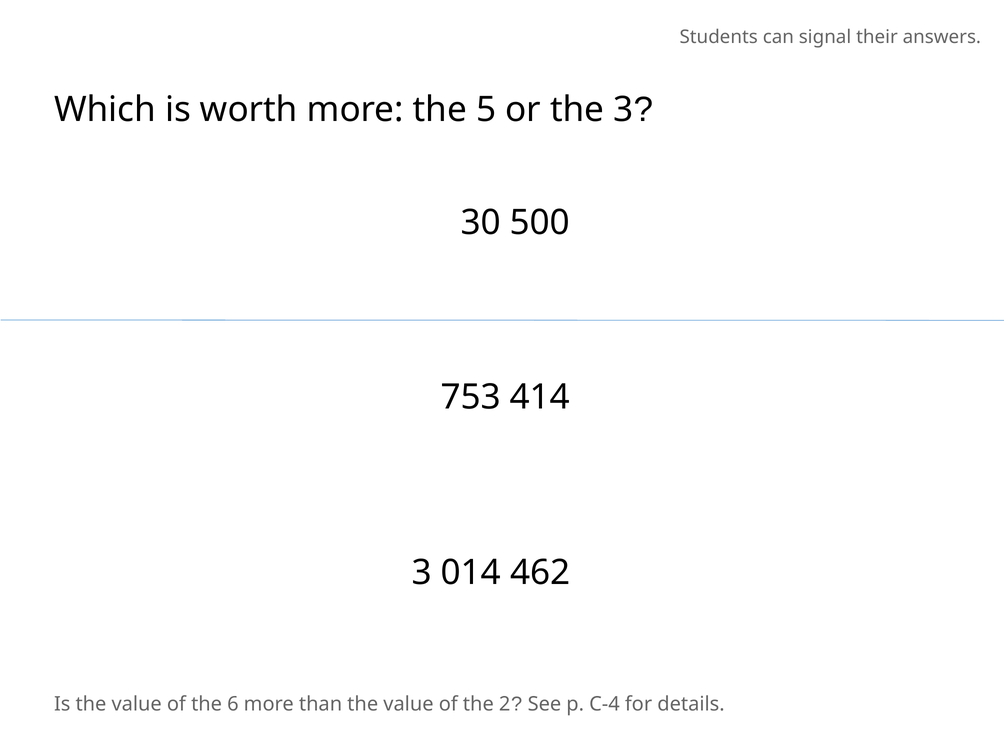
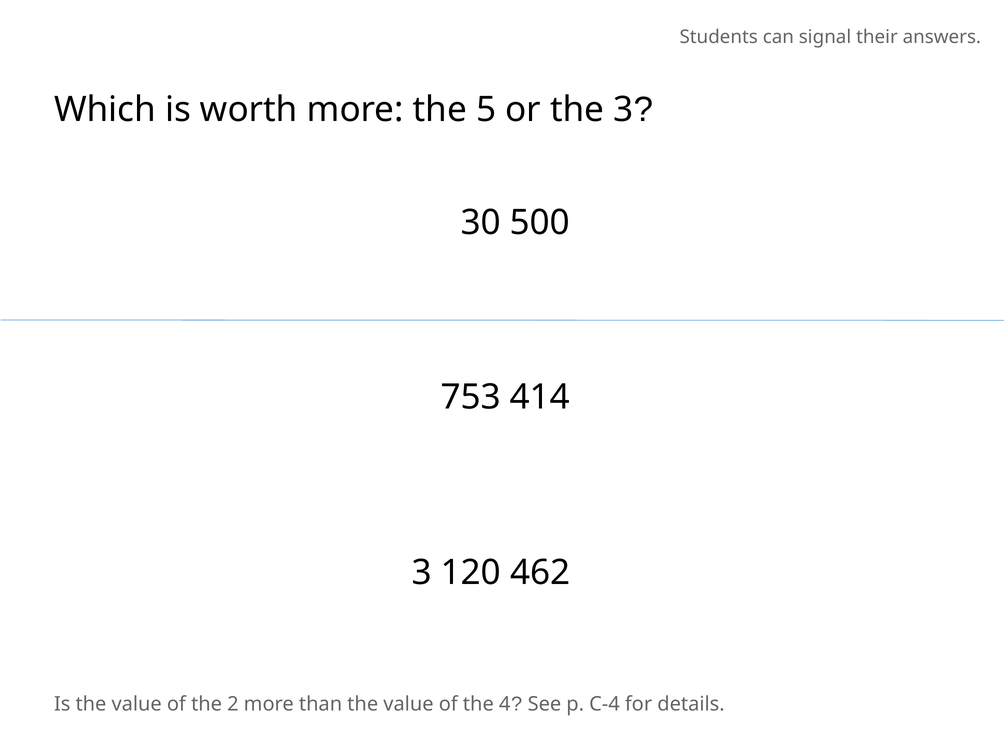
014: 014 -> 120 (471, 573)
6: 6 -> 2 (233, 704)
2: 2 -> 4 (505, 704)
